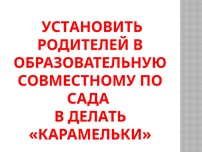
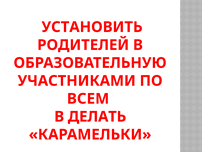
СОВМЕСТНОМУ: СОВМЕСТНОМУ -> УЧАСТНИКАМИ (77, 81)
САДА: САДА -> ВСЕМ (88, 98)
